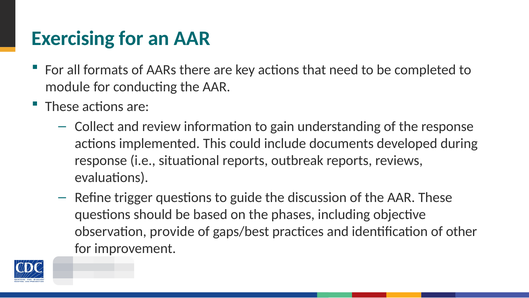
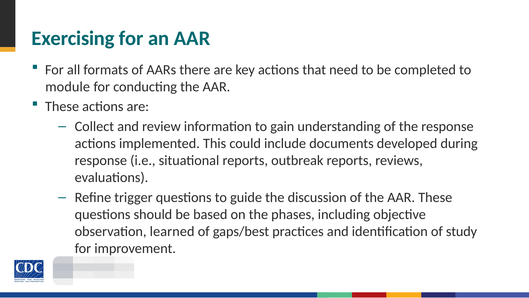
provide: provide -> learned (172, 231)
other: other -> study (461, 231)
